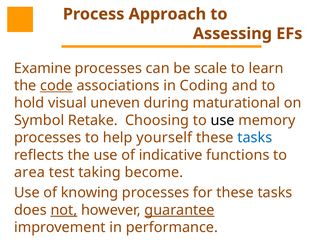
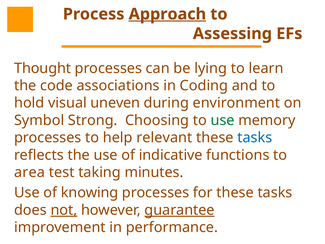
Approach underline: none -> present (167, 14)
Examine: Examine -> Thought (43, 68)
scale: scale -> lying (211, 68)
code underline: present -> none (56, 86)
maturational: maturational -> environment (236, 103)
Retake: Retake -> Strong (93, 120)
use colour: black -> green (223, 120)
yourself: yourself -> relevant (164, 138)
become: become -> minutes (154, 172)
